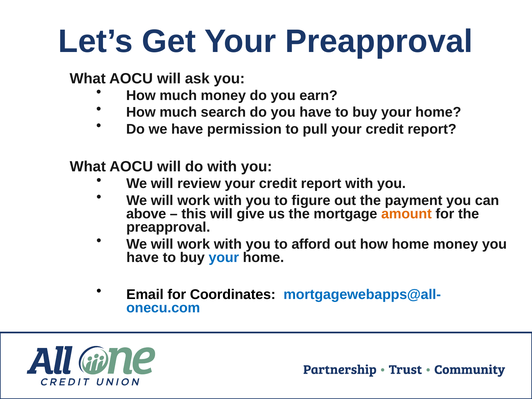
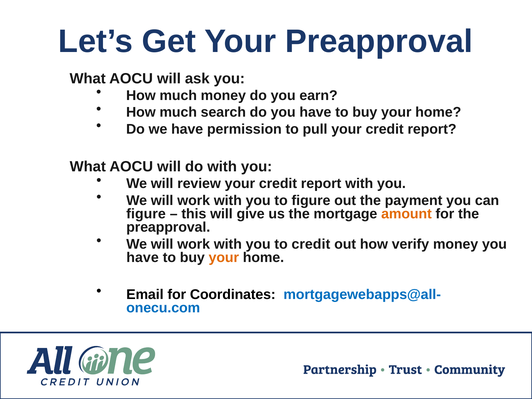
above: above -> figure (146, 214)
to afford: afford -> credit (311, 244)
how home: home -> verify (410, 244)
your colour: blue -> orange (224, 258)
